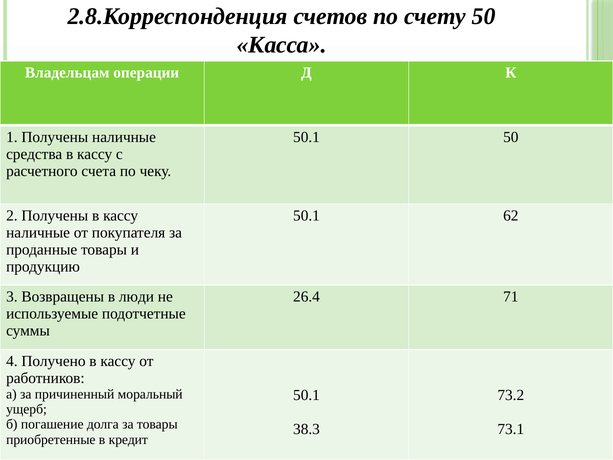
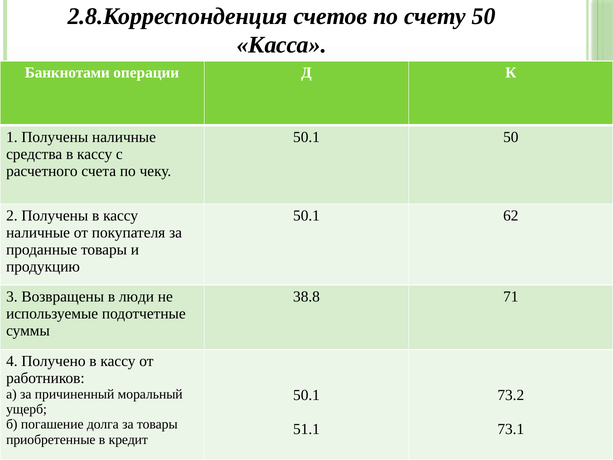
Владельцам: Владельцам -> Банкнотами (67, 73)
26.4: 26.4 -> 38.8 (306, 297)
38.3: 38.3 -> 51.1 (306, 429)
